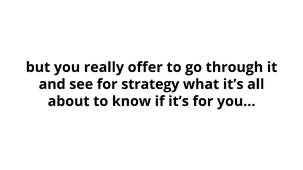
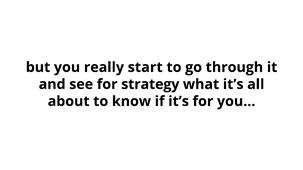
offer: offer -> start (145, 67)
